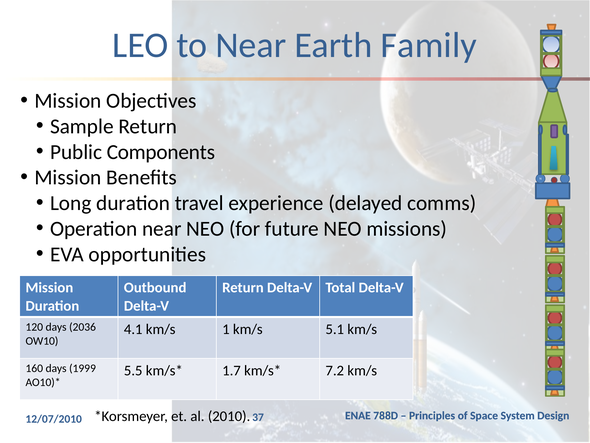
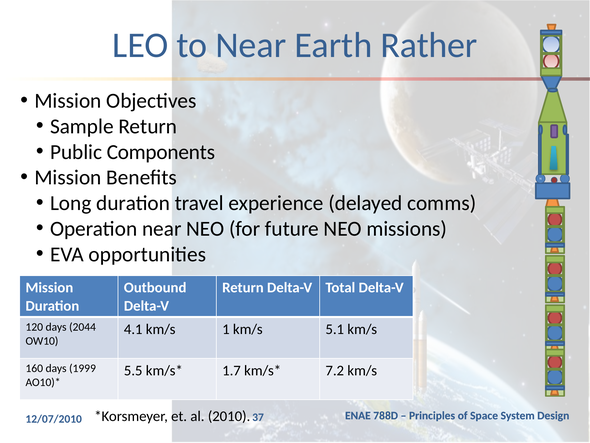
Family: Family -> Rather (429, 45)
2036: 2036 -> 2044 (83, 327)
